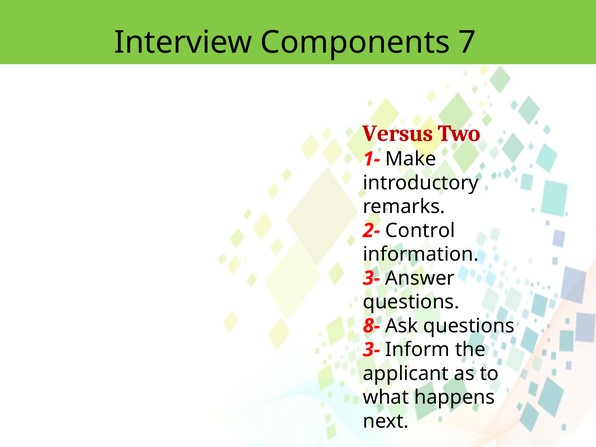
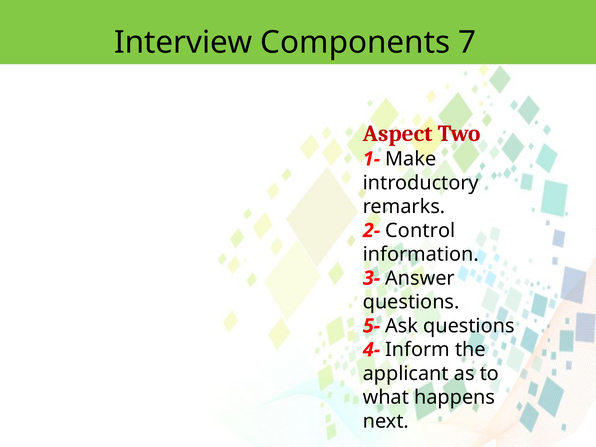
Versus: Versus -> Aspect (398, 133)
8-: 8- -> 5- (372, 326)
3-: 3- -> 4- (372, 350)
